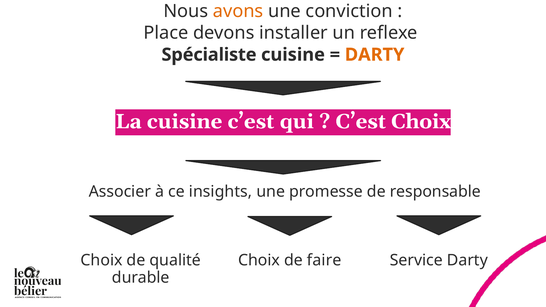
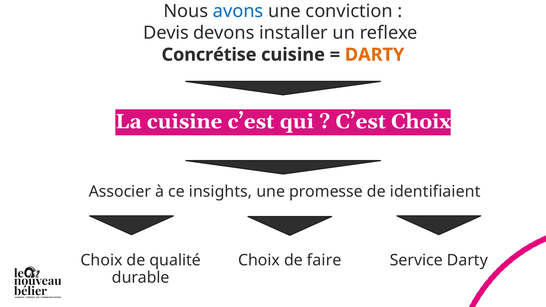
avons colour: orange -> blue (238, 11)
Place: Place -> Devis (166, 33)
Spécialiste: Spécialiste -> Concrétise (209, 55)
responsable: responsable -> identifiaient (435, 192)
